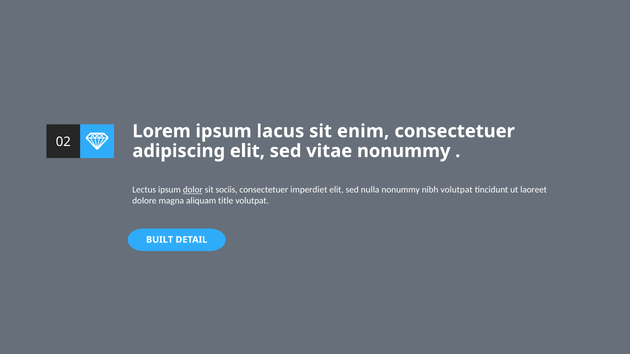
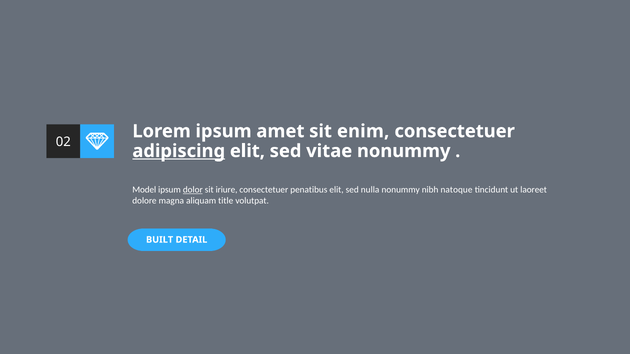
lacus: lacus -> amet (280, 131)
adipiscing underline: none -> present (179, 151)
Lectus: Lectus -> Model (144, 190)
sociis: sociis -> iriure (227, 190)
imperdiet: imperdiet -> penatibus (309, 190)
nibh volutpat: volutpat -> natoque (457, 190)
